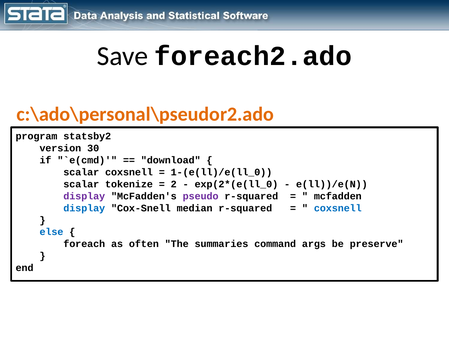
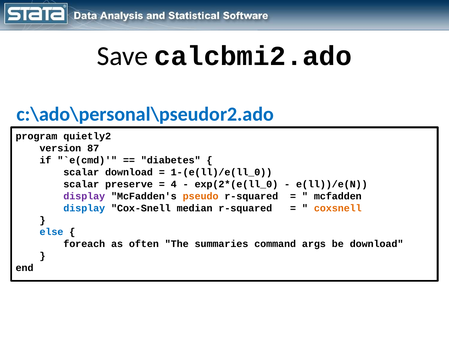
foreach2.ado: foreach2.ado -> calcbmi2.ado (253, 56)
c:\ado\personal\pseudor2.ado colour: orange -> blue (145, 114)
statsby2: statsby2 -> quietly2 (87, 136)
30: 30 -> 87 (93, 148)
download: download -> diabetes (171, 160)
scalar coxsnell: coxsnell -> download (129, 172)
tokenize: tokenize -> preserve (129, 184)
2: 2 -> 4 (174, 184)
pseudo colour: purple -> orange (201, 196)
coxsnell colour: blue -> orange (338, 208)
be preserve: preserve -> download (377, 244)
